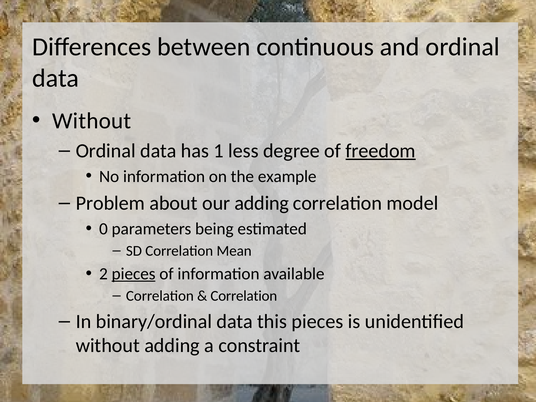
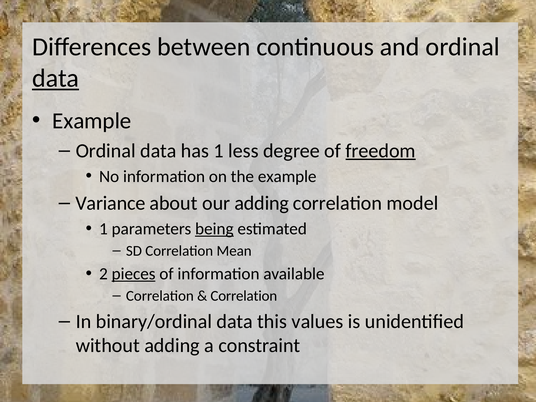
data underline: none -> present (56, 78)
Without: Without -> Example (92, 121)
Problem: Problem -> Variance (110, 203)
0: 0 -> 1 (103, 229)
being underline: none -> present (214, 229)
this pieces: pieces -> values (317, 321)
